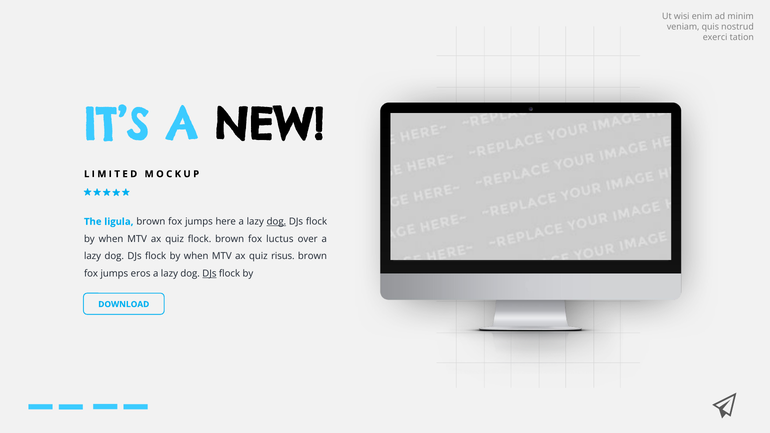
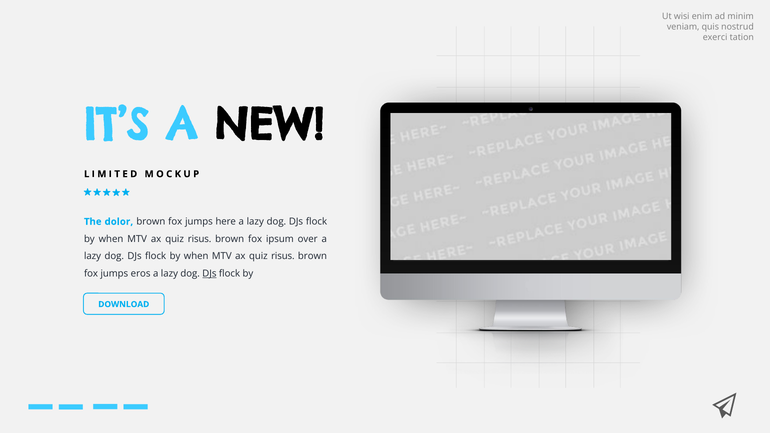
ligula: ligula -> dolor (119, 222)
dog underline: present -> none (276, 222)
flock: flock -> risus (200, 239)
luctus: luctus -> ipsum (280, 239)
